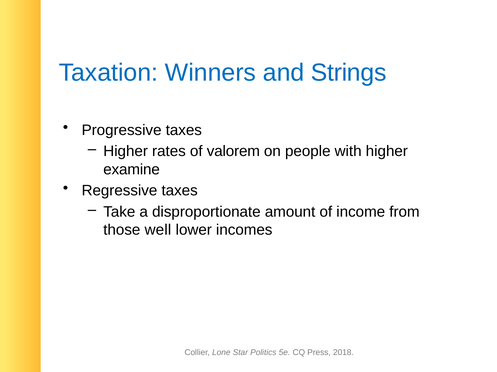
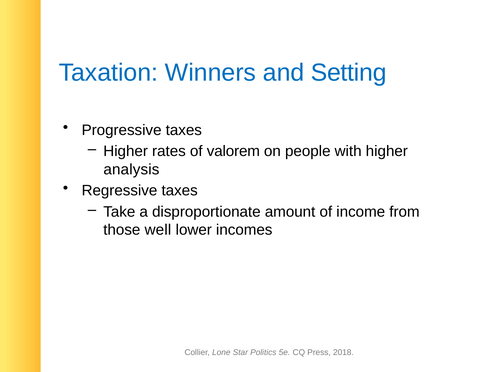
Strings: Strings -> Setting (349, 73)
examine: examine -> analysis (131, 170)
